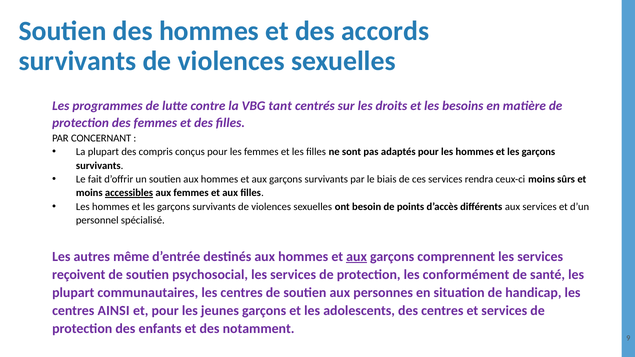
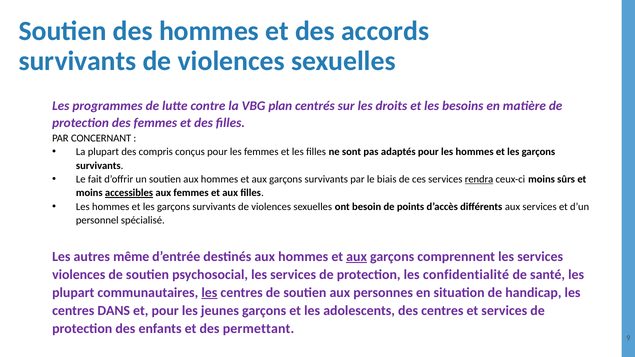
tant: tant -> plan (280, 106)
rendra underline: none -> present (479, 179)
reçoivent: reçoivent -> violences (79, 275)
conformément: conformément -> confidentialité (466, 275)
les underline: none -> present (209, 293)
AINSI: AINSI -> DANS (114, 311)
notamment: notamment -> permettant (259, 329)
